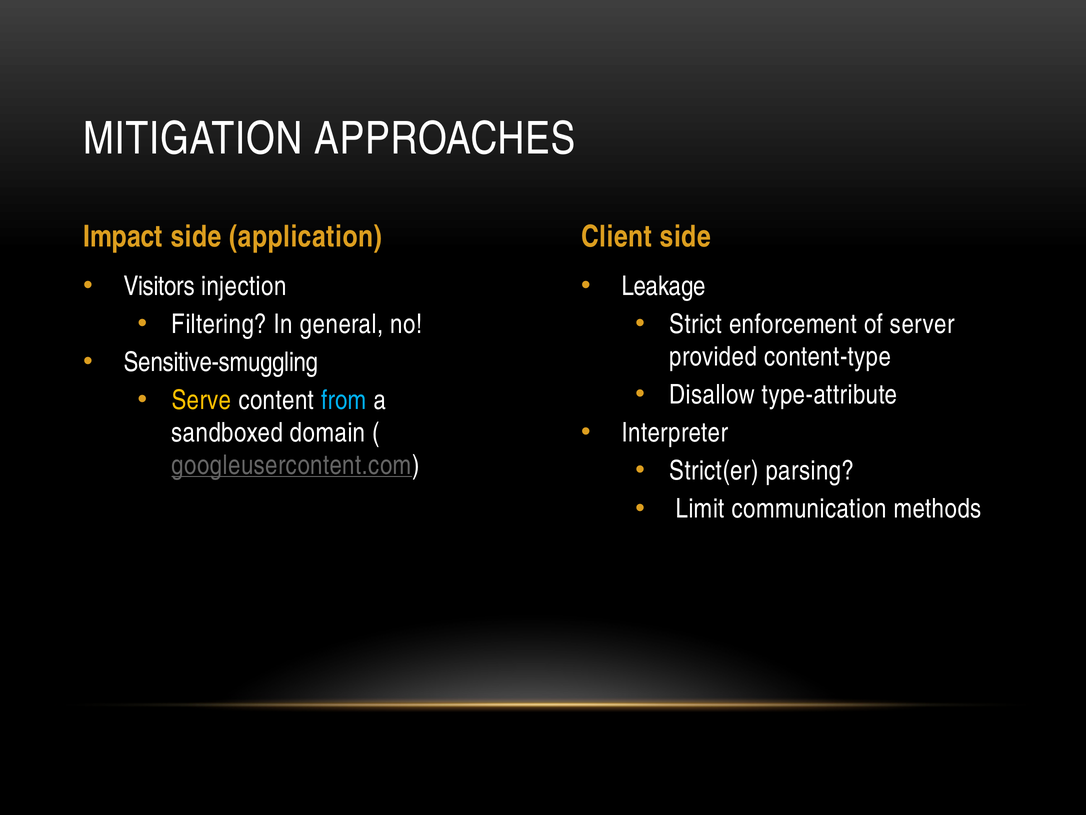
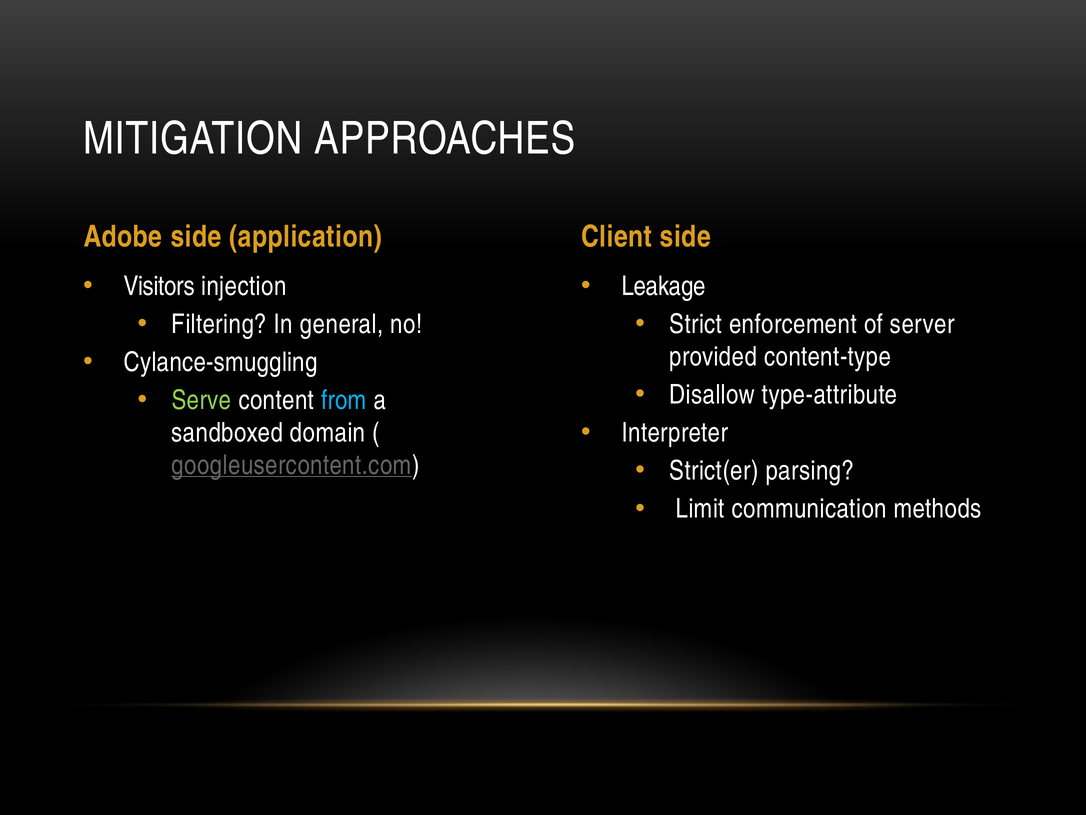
Impact: Impact -> Adobe (123, 237)
Sensitive-smuggling: Sensitive-smuggling -> Cylance-smuggling (221, 362)
Serve colour: yellow -> light green (201, 400)
